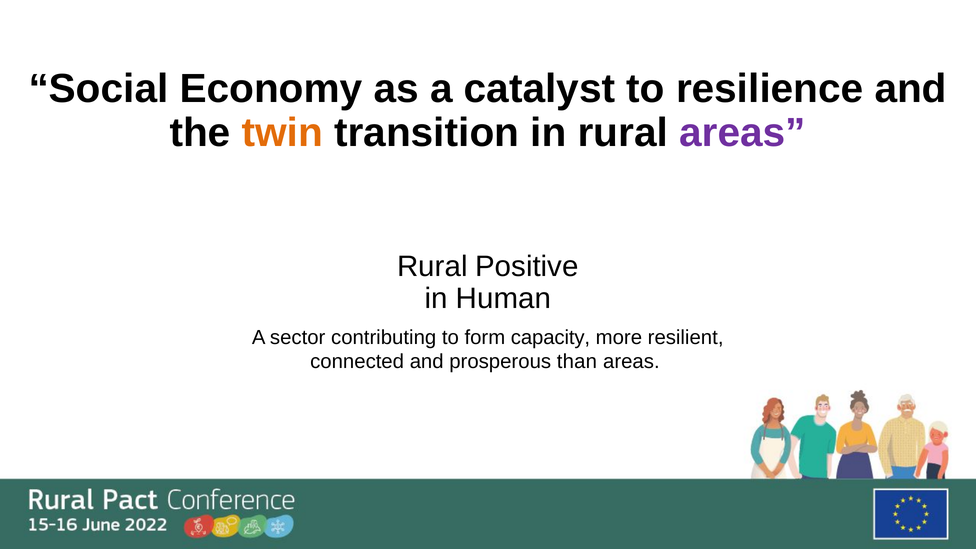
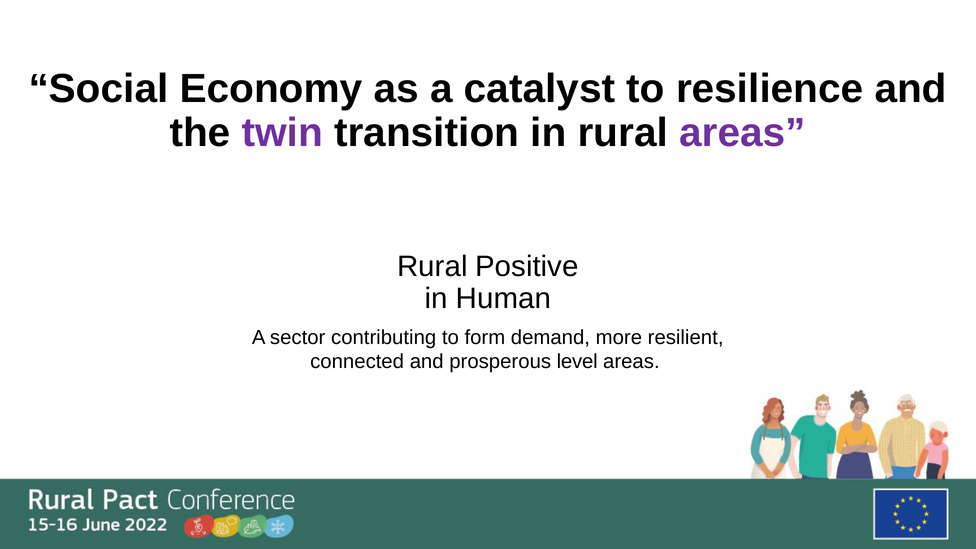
twin colour: orange -> purple (282, 133)
capacity: capacity -> demand (550, 337)
than: than -> level (577, 362)
